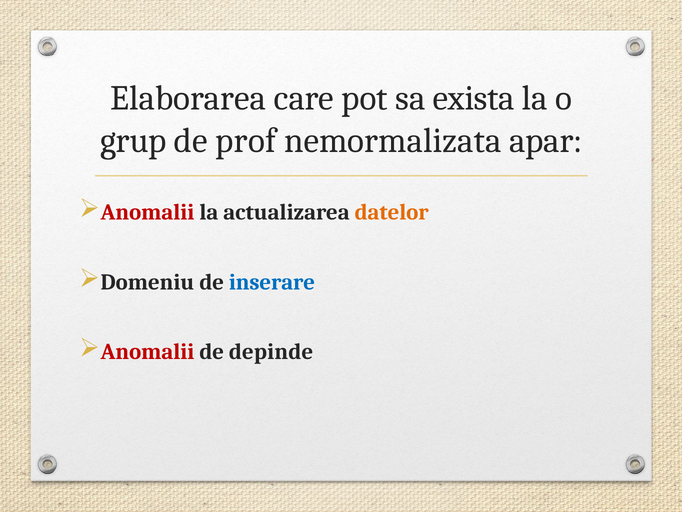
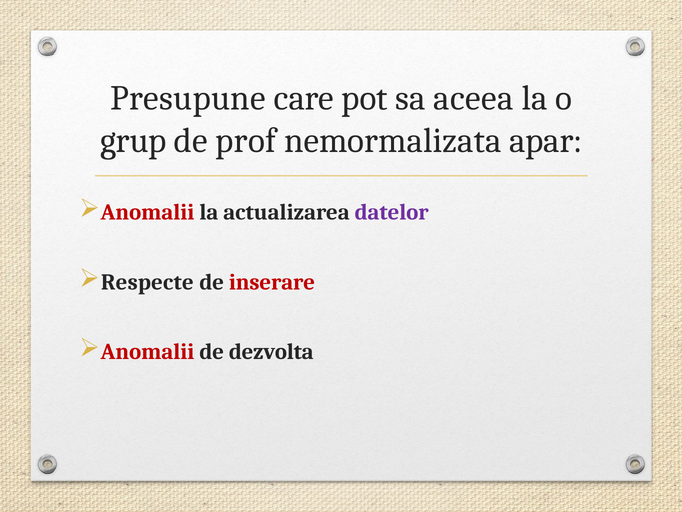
Elaborarea: Elaborarea -> Presupune (188, 98)
exista: exista -> aceea (473, 98)
datelor colour: orange -> purple (392, 212)
Domeniu: Domeniu -> Respecte (147, 282)
inserare colour: blue -> red (272, 282)
depinde: depinde -> dezvolta (271, 351)
